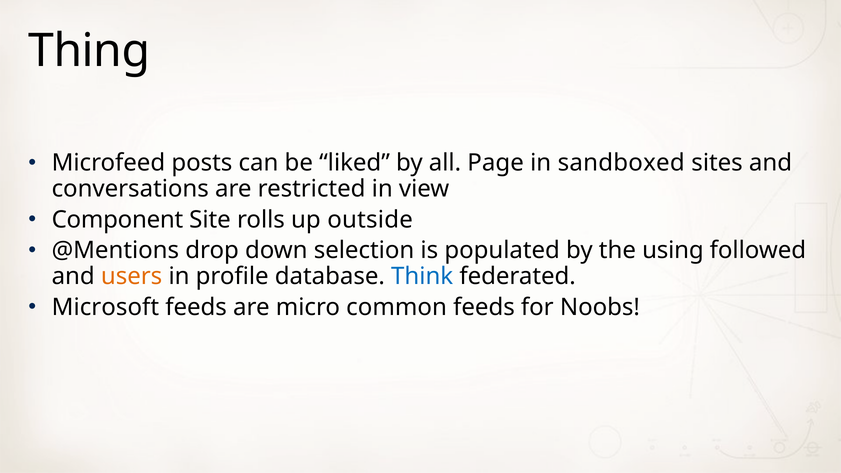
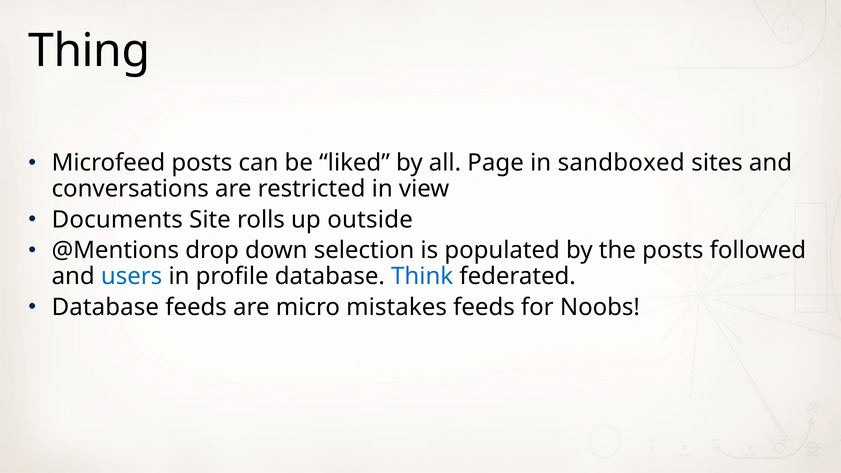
Component: Component -> Documents (117, 220)
the using: using -> posts (673, 250)
users colour: orange -> blue (132, 276)
Microsoft: Microsoft -> Database (105, 307)
common: common -> mistakes (397, 307)
